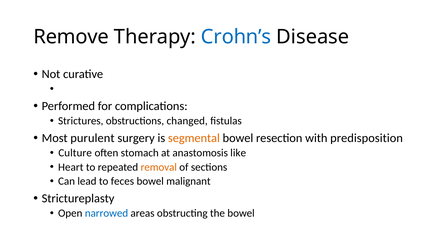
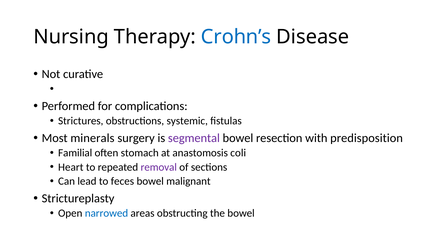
Remove: Remove -> Nursing (71, 37)
changed: changed -> systemic (187, 121)
purulent: purulent -> minerals (92, 138)
segmental colour: orange -> purple (194, 138)
Culture: Culture -> Familial (75, 153)
like: like -> coli (238, 153)
removal colour: orange -> purple (159, 167)
